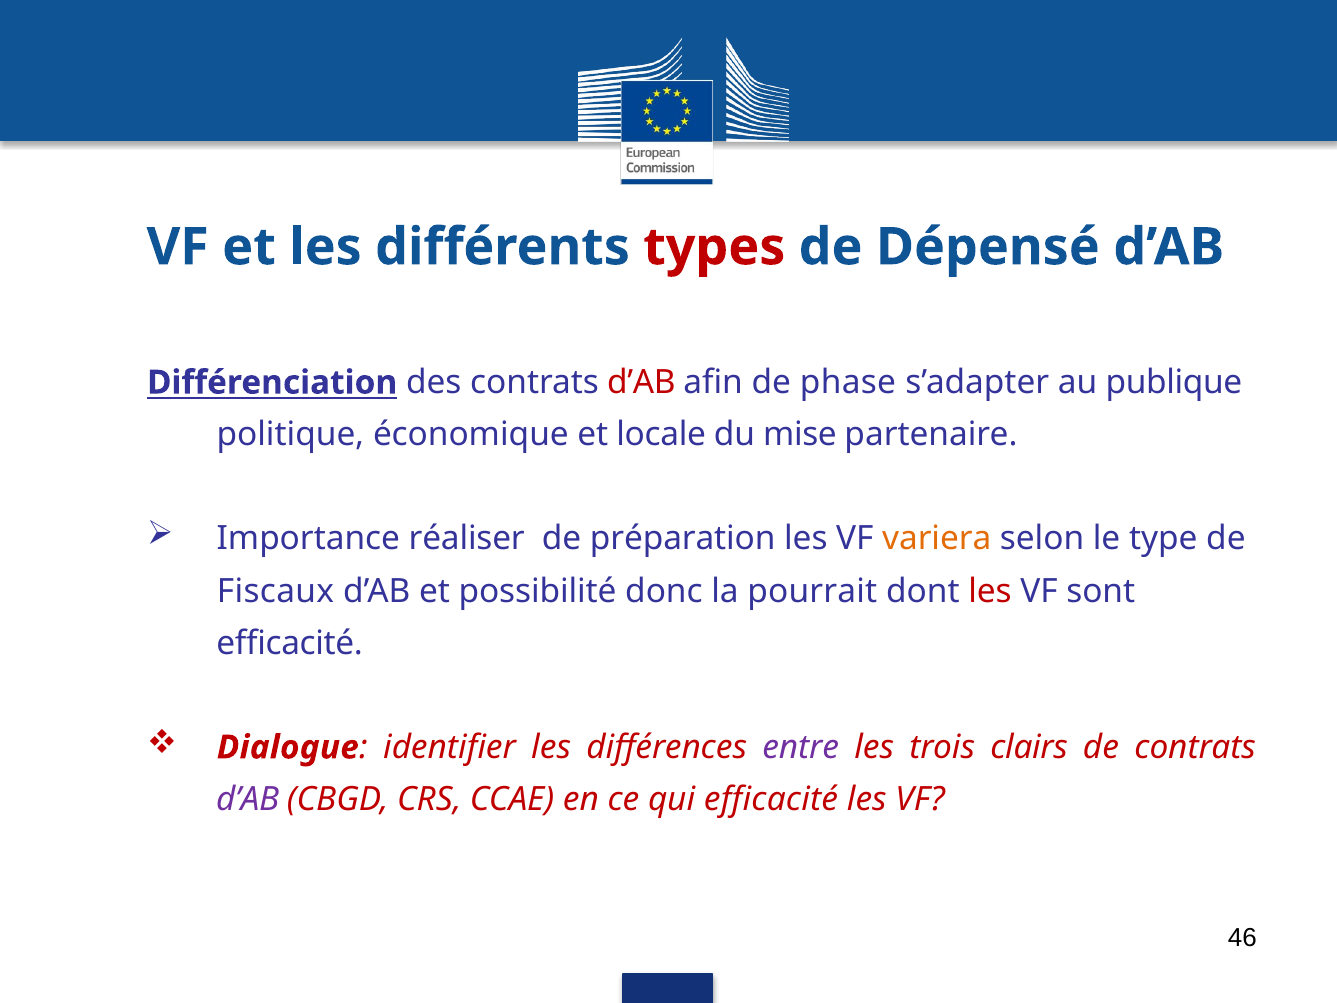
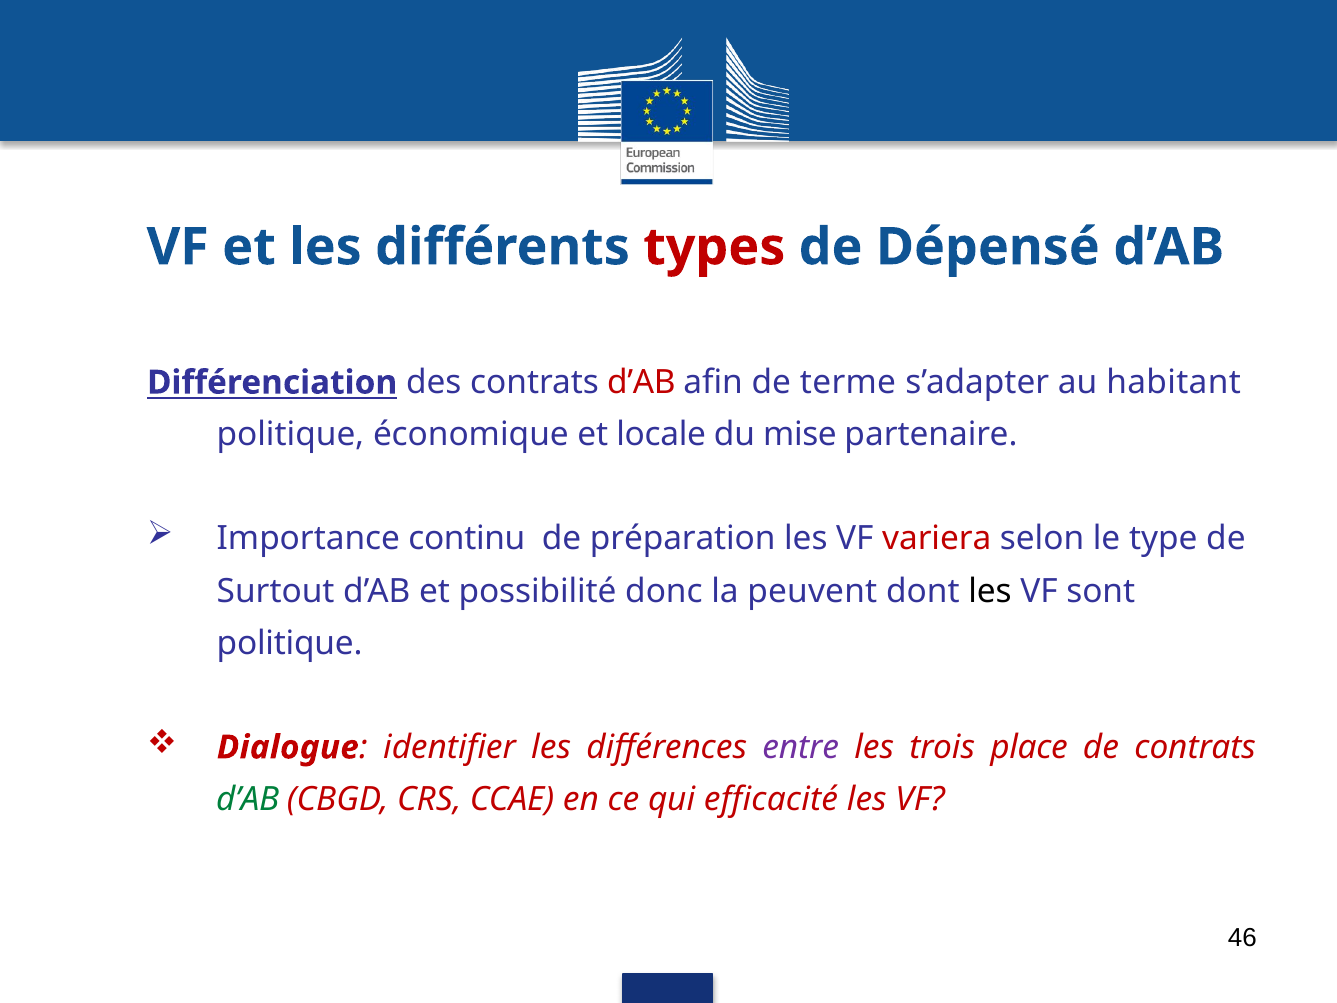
phase: phase -> terme (848, 382)
publique: publique -> habitant (1174, 382)
réaliser: réaliser -> continu (467, 539)
variera colour: orange -> red (937, 539)
Fiscaux: Fiscaux -> Surtout (276, 591)
pourrait: pourrait -> peuvent (812, 591)
les colour: red -> black (990, 591)
efficacité: efficacité -> politique (290, 643)
clairs: clairs -> place (1029, 747)
d’AB colour: purple -> green (248, 799)
